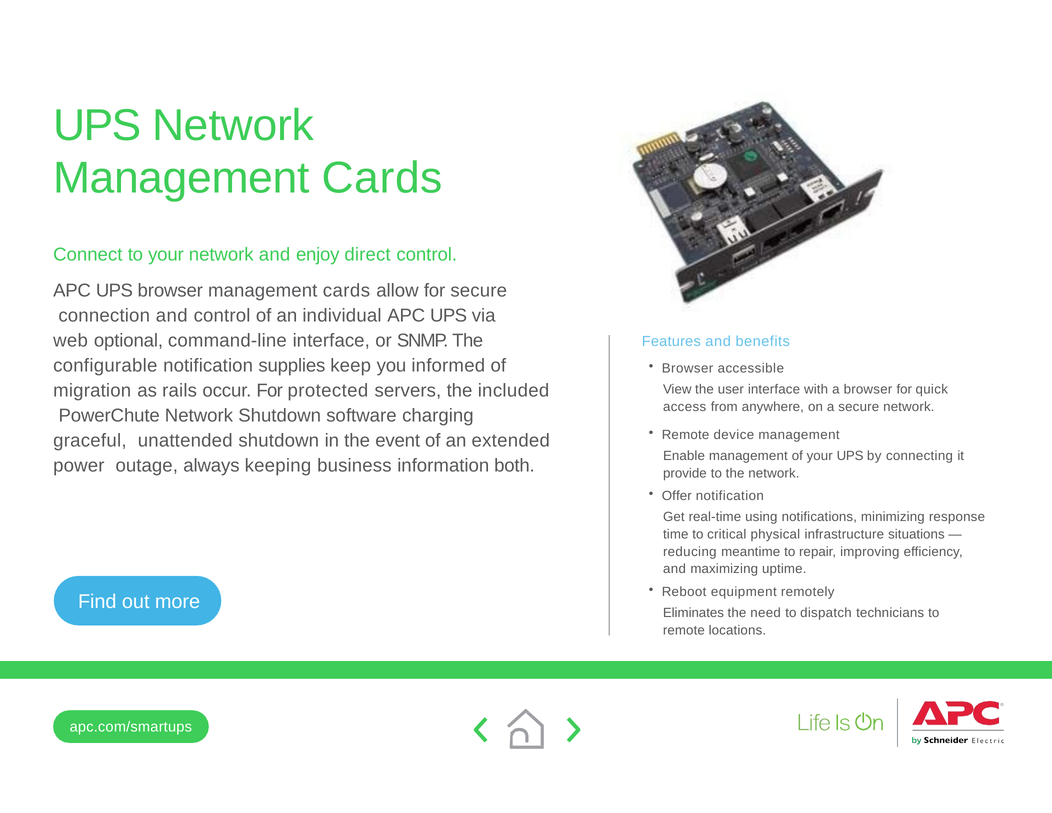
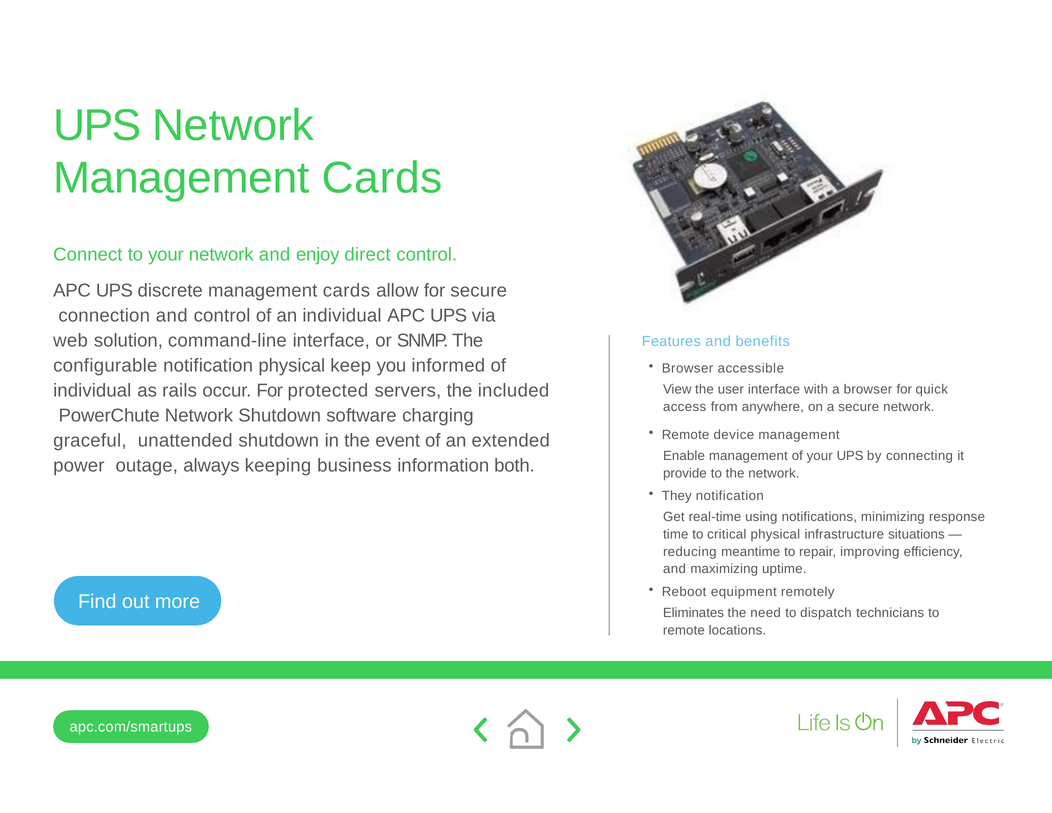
UPS browser: browser -> discrete (170, 290)
optional: optional -> solution (128, 340)
notification supplies: supplies -> physical (292, 365)
migration: migration -> individual (92, 390)
Offer: Offer -> They (677, 496)
